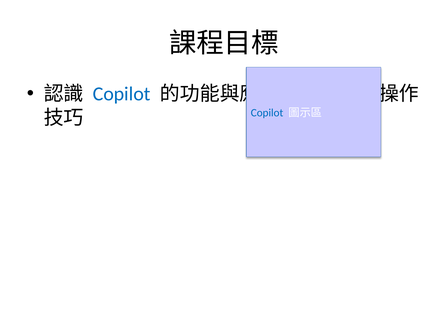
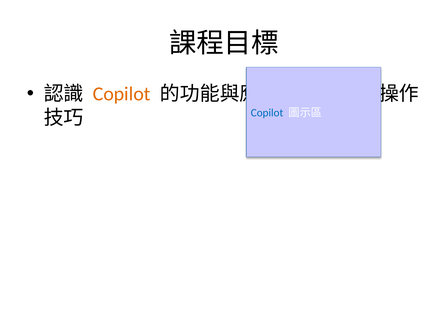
Copilot colour: blue -> orange (122, 94)
